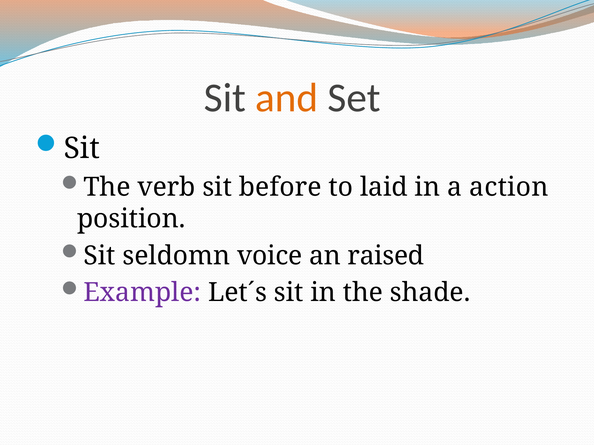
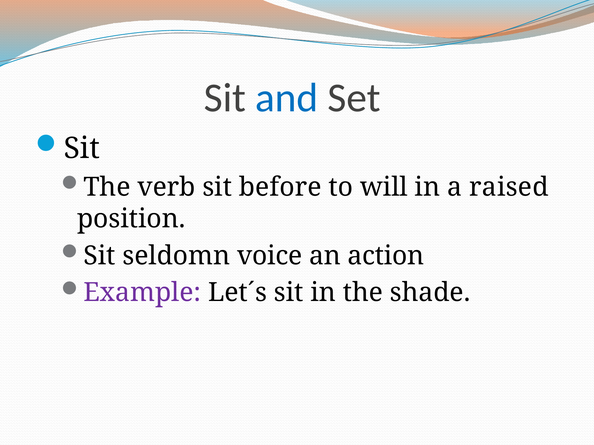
and colour: orange -> blue (287, 98)
laid: laid -> will (384, 187)
action: action -> raised (509, 187)
raised: raised -> action (386, 256)
